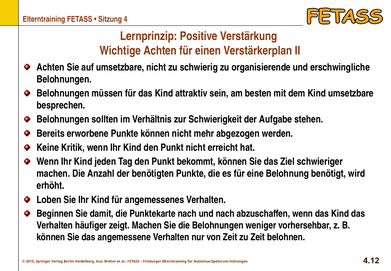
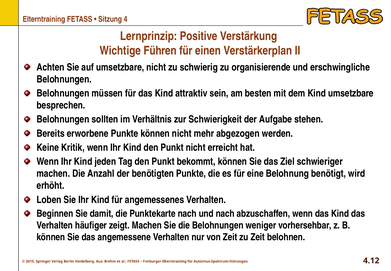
Wichtige Achten: Achten -> Führen (160, 51)
